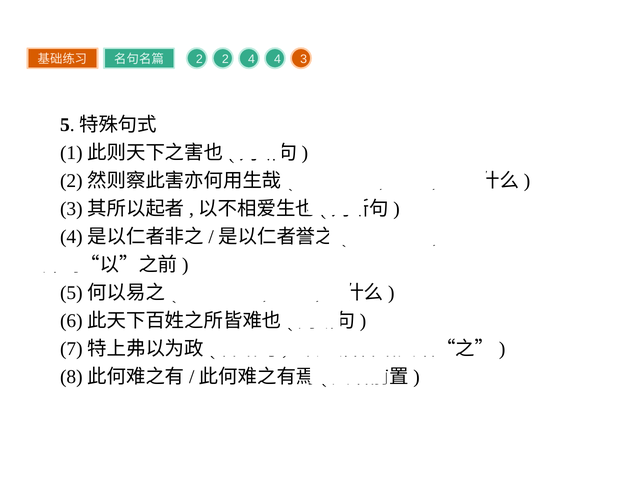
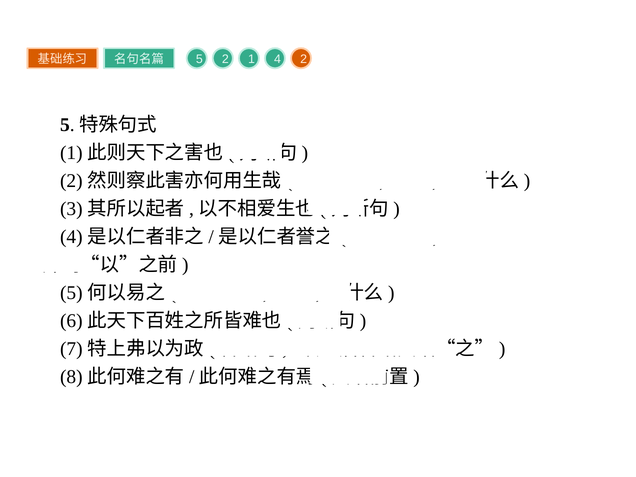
2: 2 -> 5 (199, 59)
2 4: 4 -> 1 (252, 59)
4 3: 3 -> 2 (304, 59)
